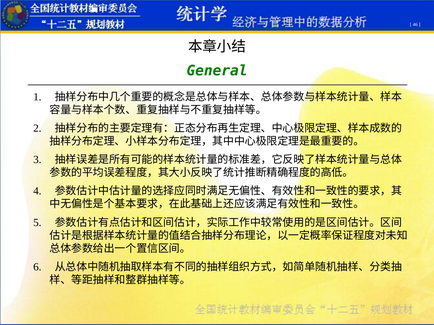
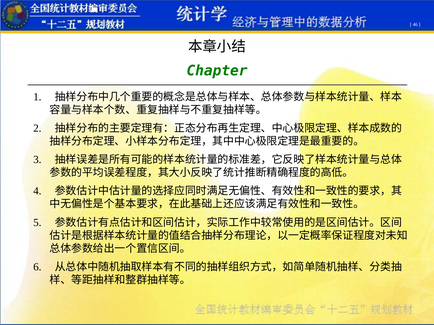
General: General -> Chapter (217, 71)
